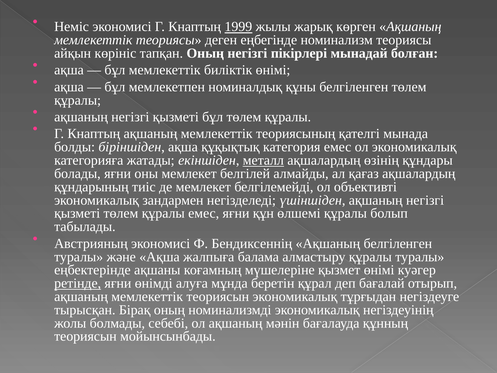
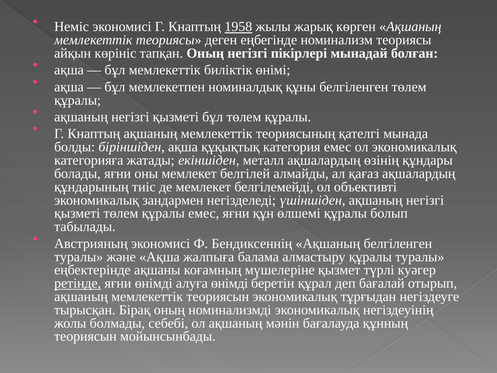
1999: 1999 -> 1958 (238, 27)
металл underline: present -> none (263, 160)
қызмет өнімі: өнімі -> түрлі (379, 270)
алуға мұнда: мұнда -> өнімді (230, 283)
